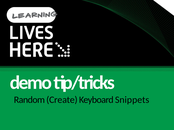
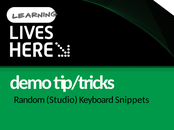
Create: Create -> Studio (62, 100)
